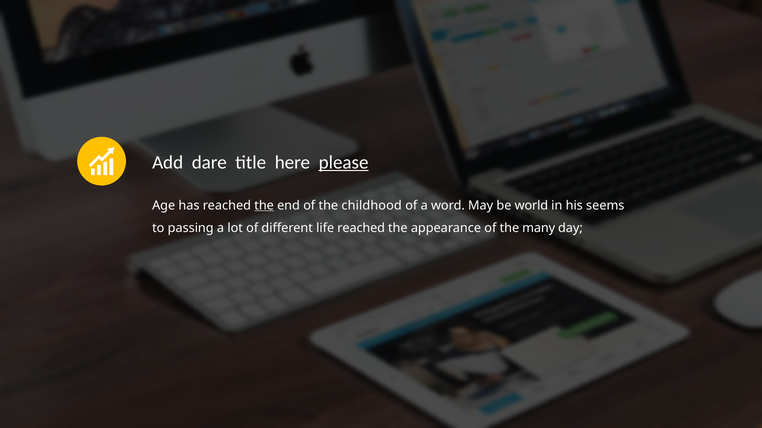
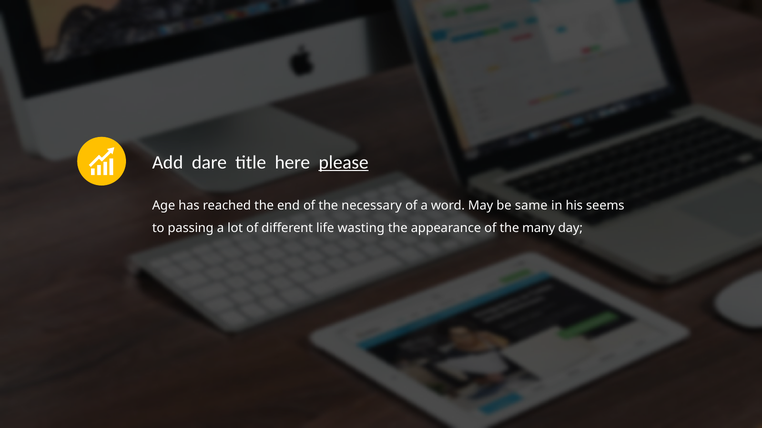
the underline: present -> none (264, 206)
childhood: childhood -> necessary (372, 206)
world: world -> same (531, 206)
life reached: reached -> wasting (361, 229)
